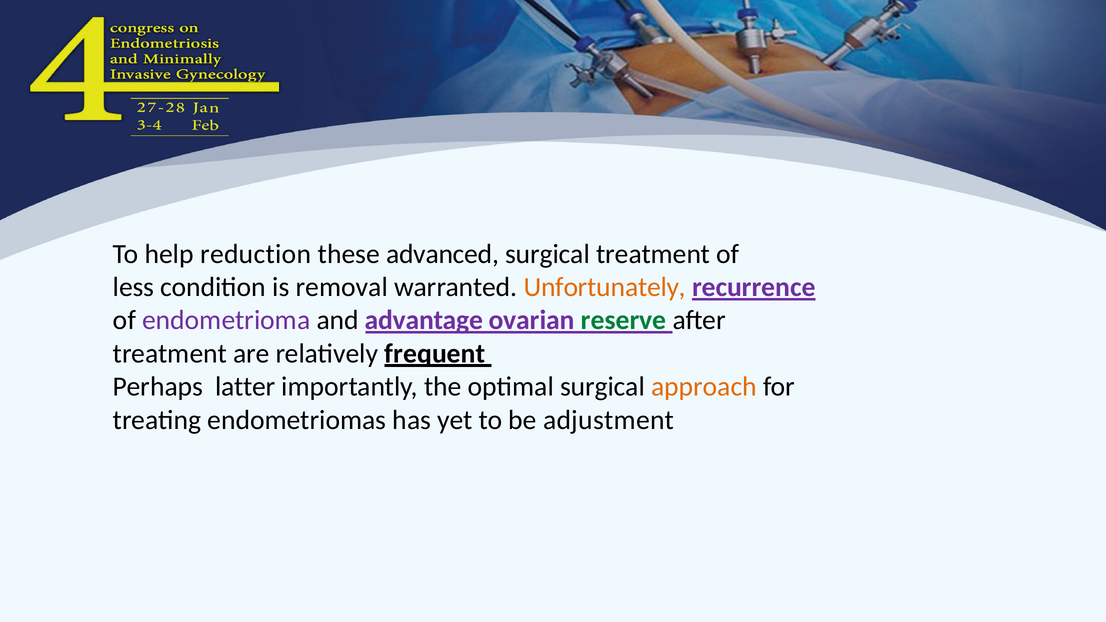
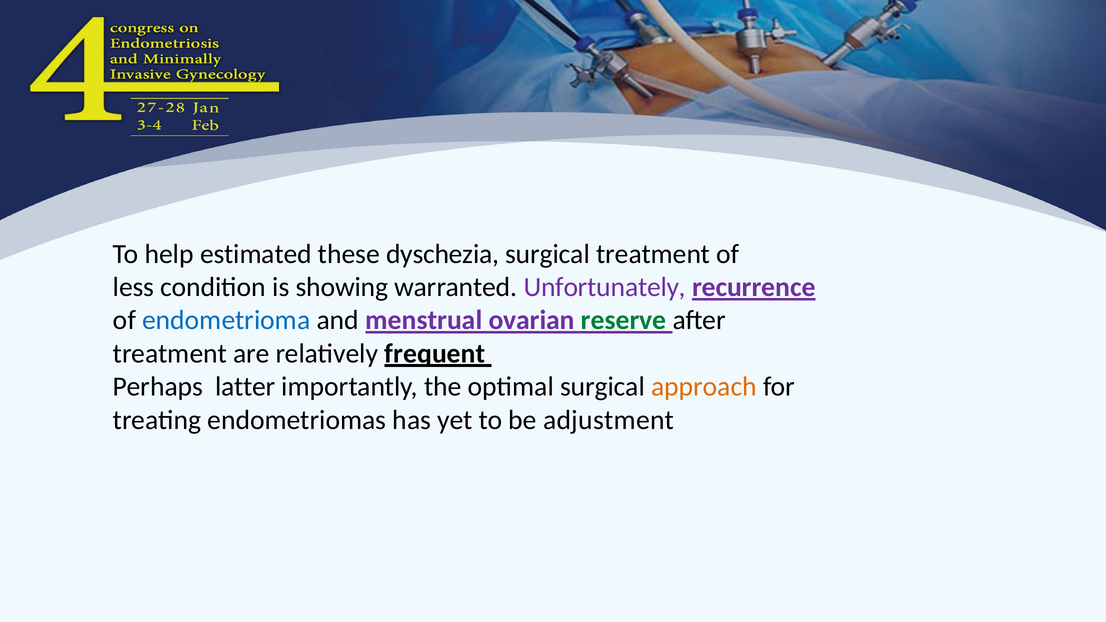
reduction: reduction -> estimated (256, 254)
advanced: advanced -> dyschezia (443, 254)
removal: removal -> showing (342, 287)
Unfortunately colour: orange -> purple (605, 287)
endometrioma colour: purple -> blue (226, 320)
advantage: advantage -> menstrual (424, 320)
